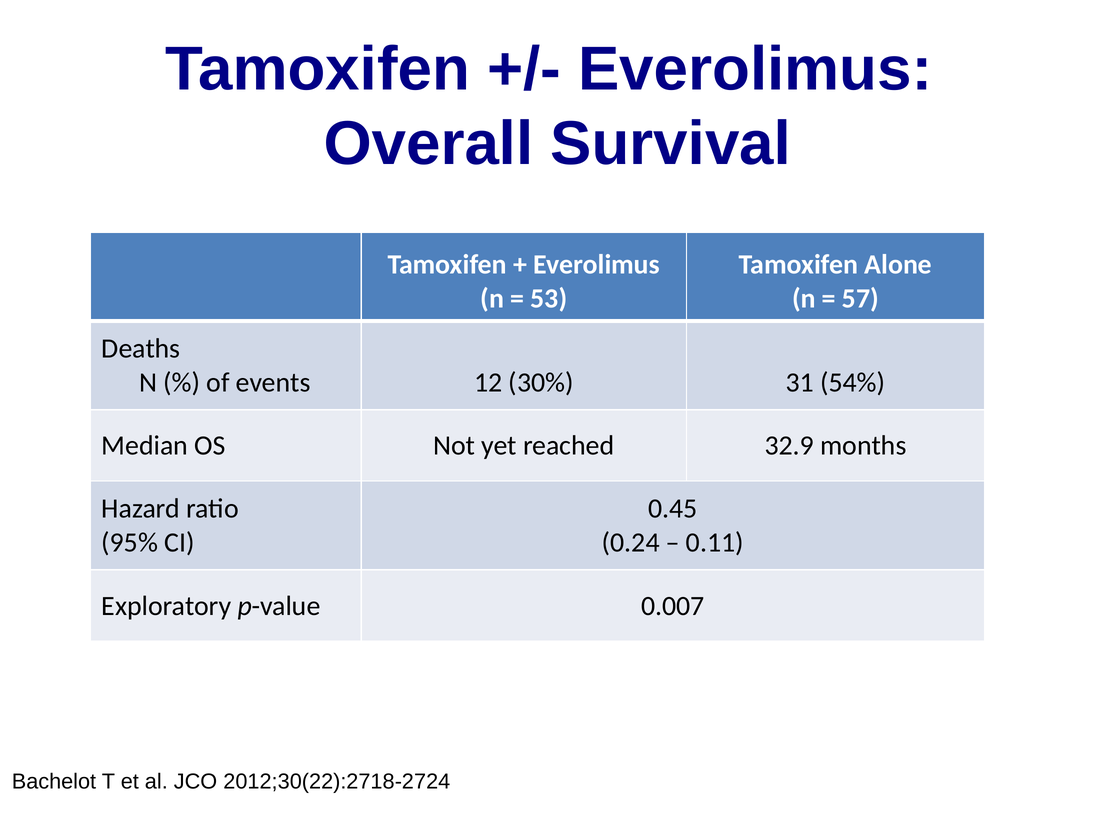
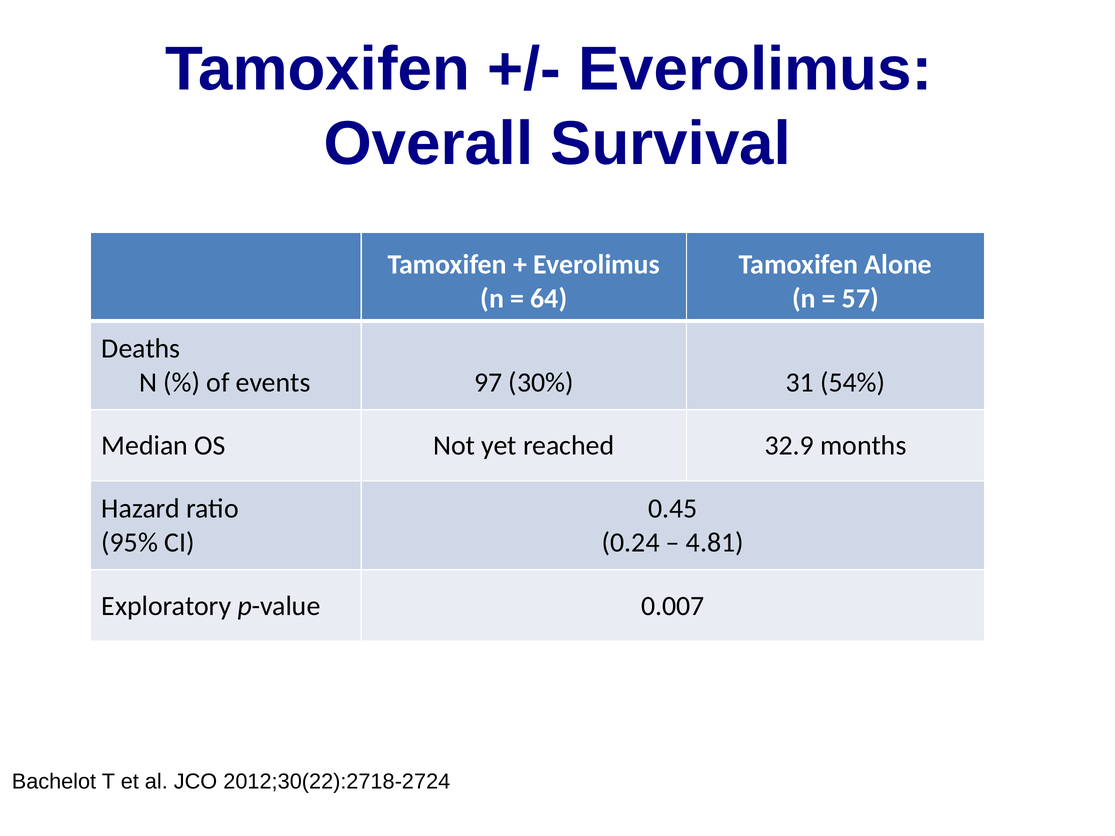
53: 53 -> 64 (549, 299)
12: 12 -> 97 (488, 383)
0.11: 0.11 -> 4.81 (715, 543)
